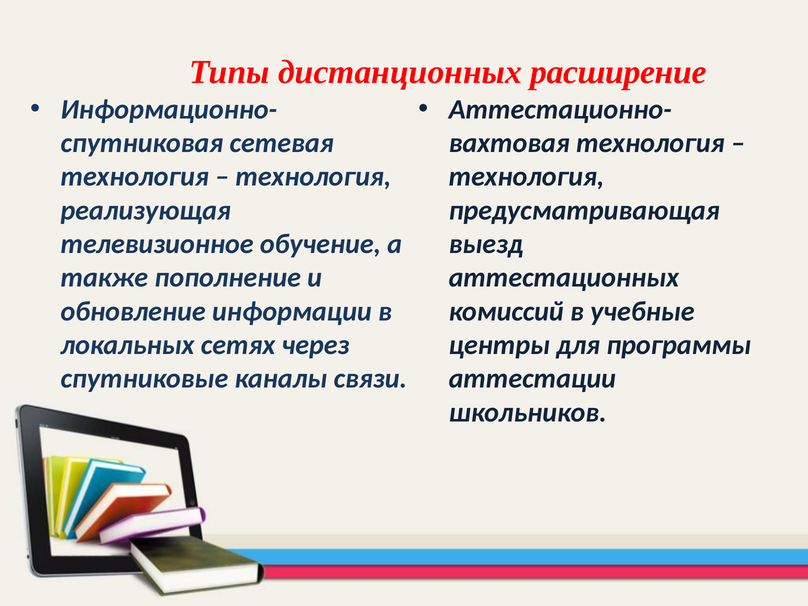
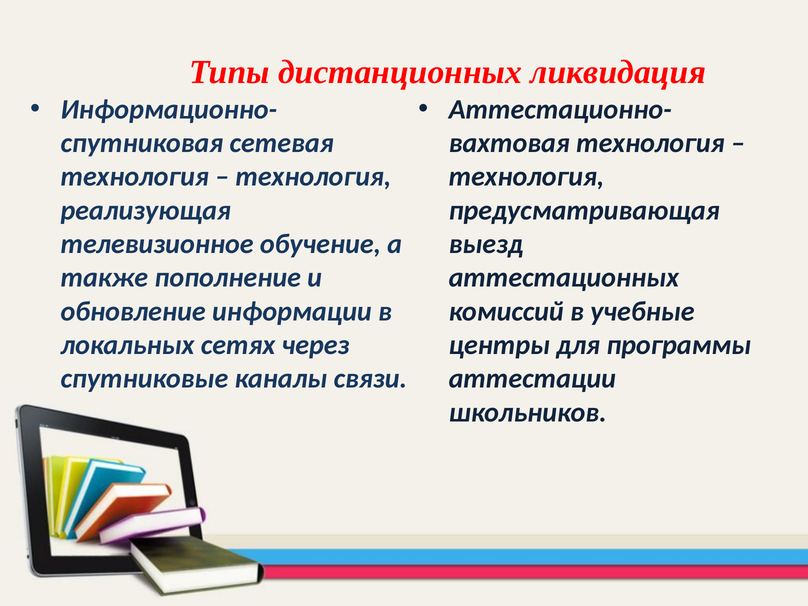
расширение: расширение -> ликвидация (618, 72)
